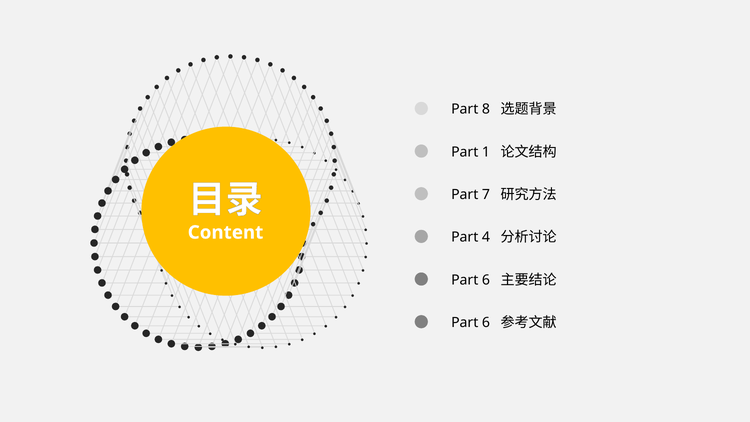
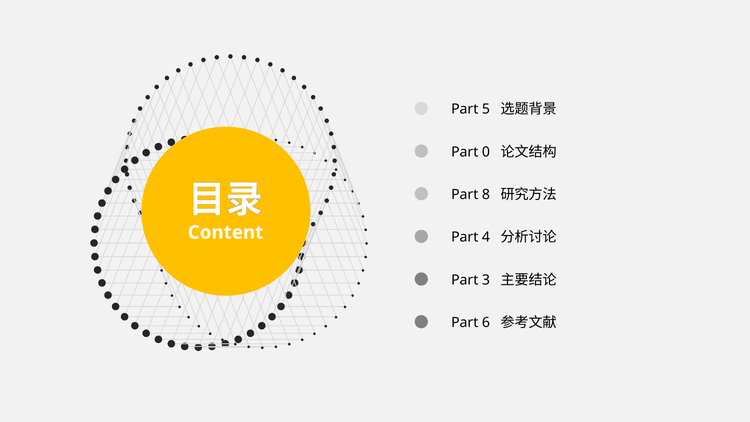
8: 8 -> 5 (486, 109)
1: 1 -> 0 (486, 152)
7: 7 -> 8 (486, 195)
6: 6 -> 3 (486, 280)
